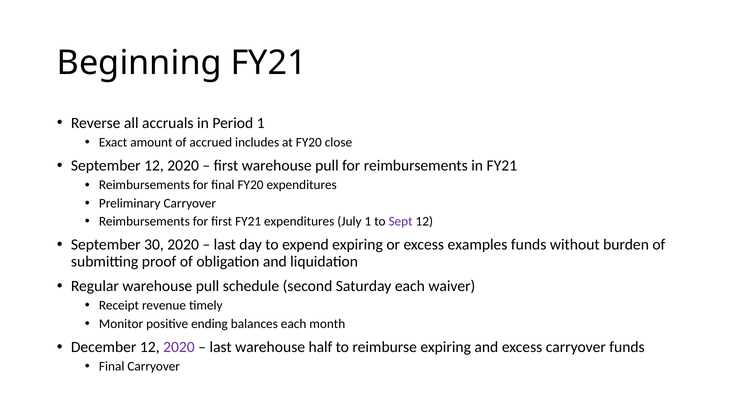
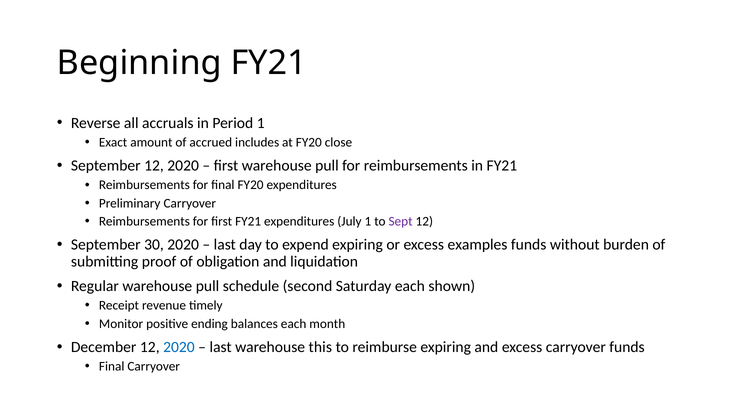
waiver: waiver -> shown (452, 286)
2020 colour: purple -> blue (179, 347)
half: half -> this (320, 347)
